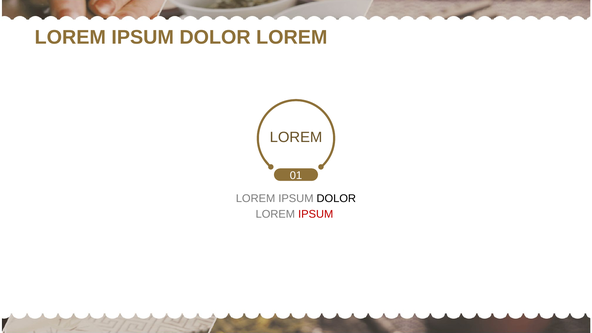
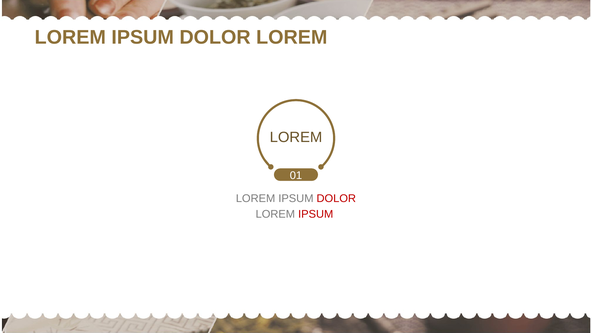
DOLOR colour: black -> red (336, 198)
